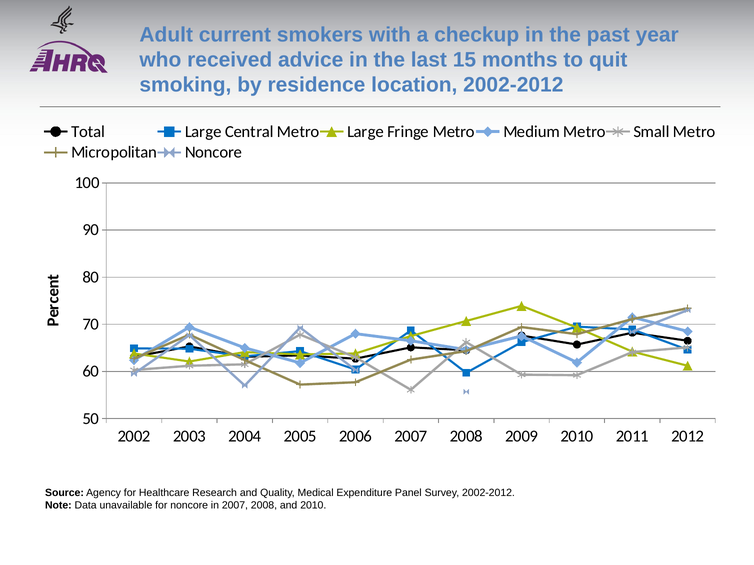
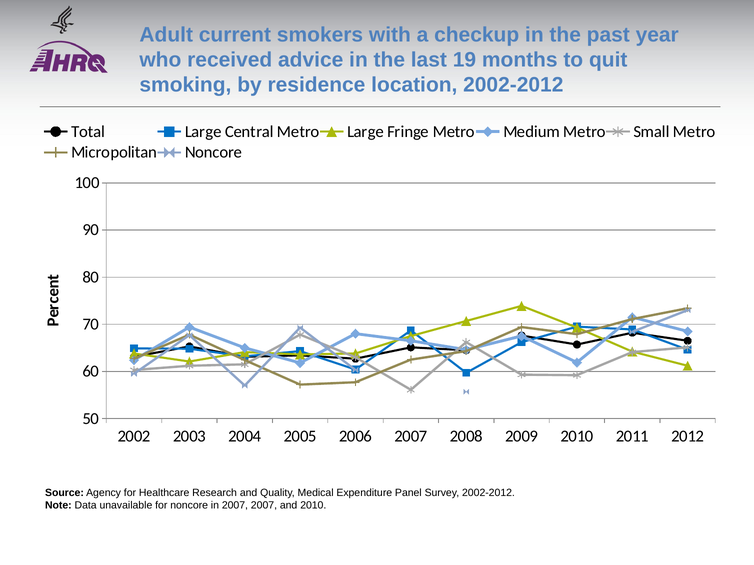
15: 15 -> 19 (464, 60)
in 2007 2008: 2008 -> 2007 (264, 506)
